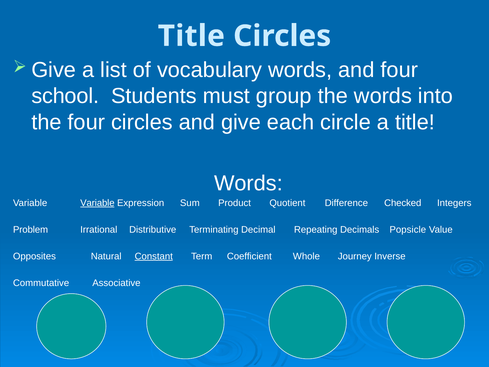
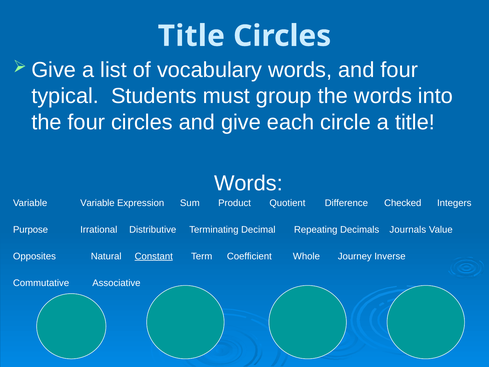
school: school -> typical (65, 96)
Variable underline: present -> none (97, 203)
Problem: Problem -> Purpose (31, 229)
Popsicle: Popsicle -> Journals (408, 229)
